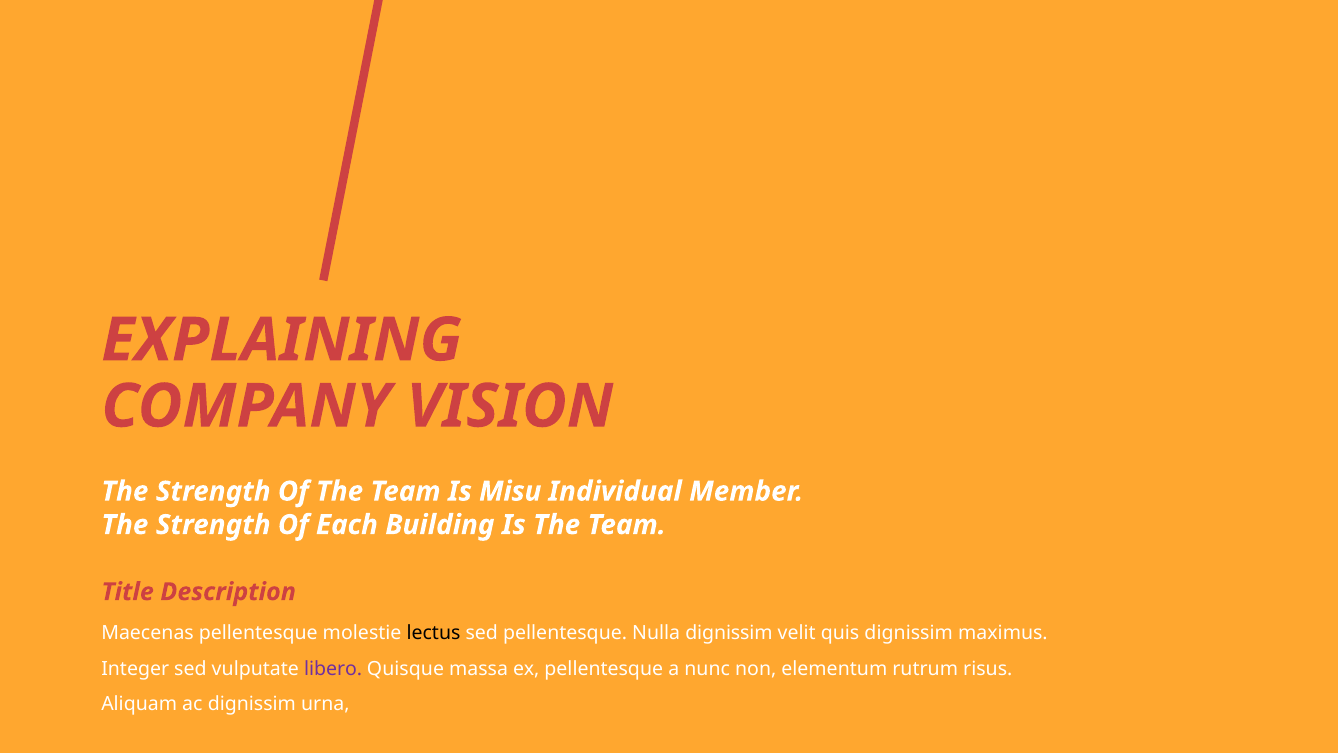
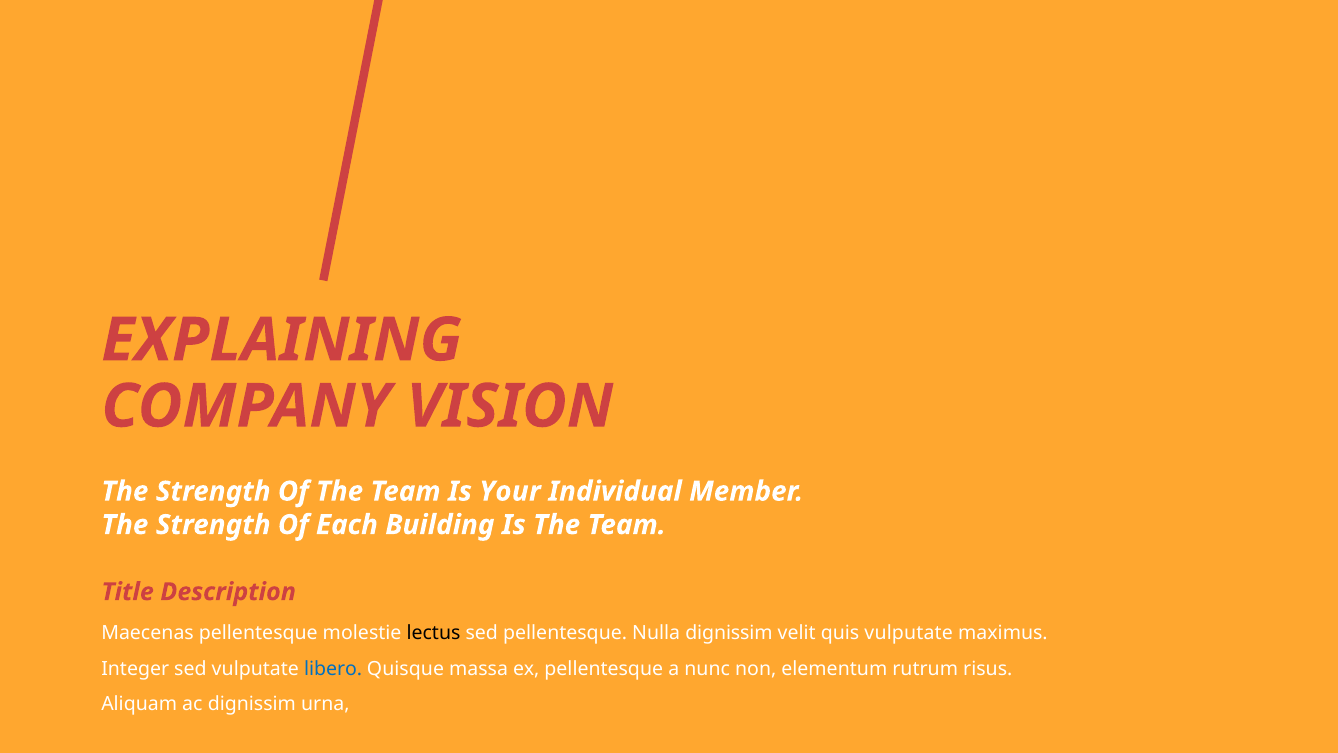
Misu: Misu -> Your (510, 491)
quis dignissim: dignissim -> vulputate (909, 633)
libero colour: purple -> blue (333, 668)
